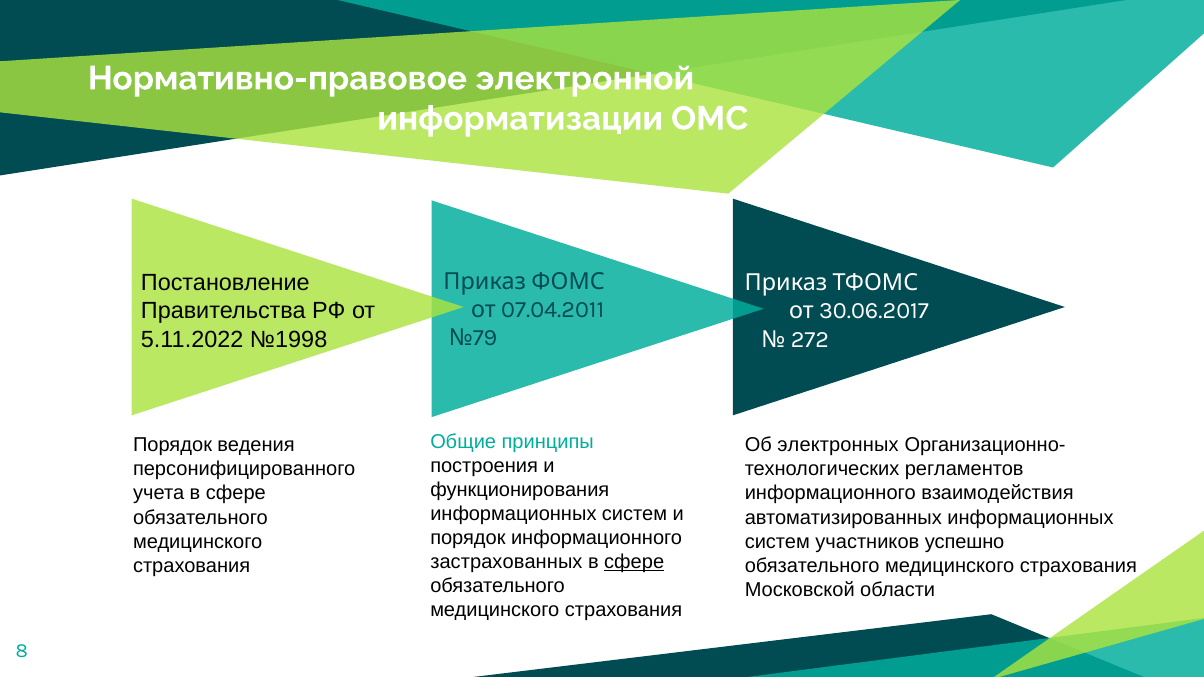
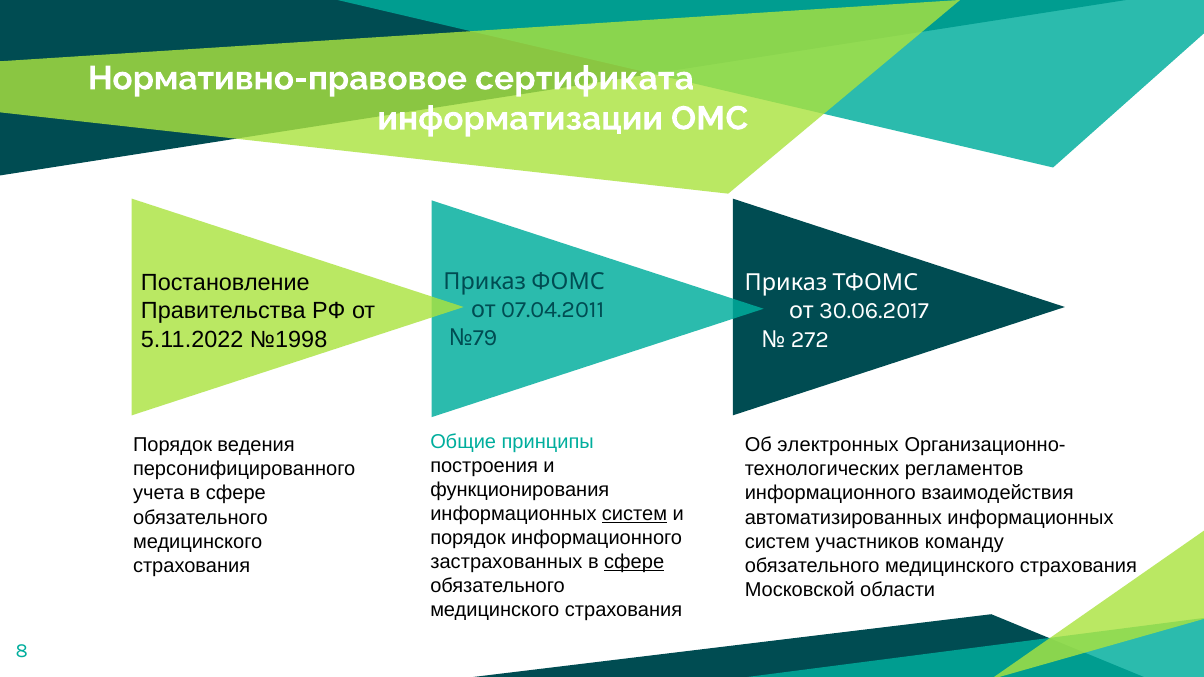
электронной: электронной -> сертификата (585, 78)
систем underline: none -> present (634, 514)
успешно: успешно -> команду (964, 542)
